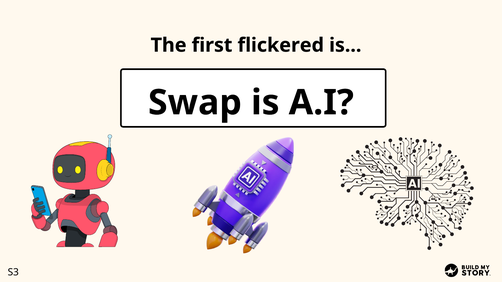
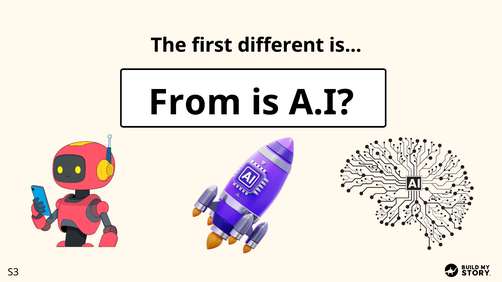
flickered: flickered -> different (281, 45)
Swap: Swap -> From (195, 103)
